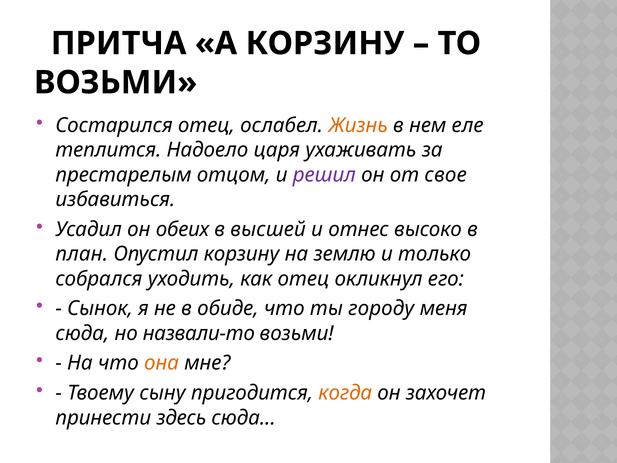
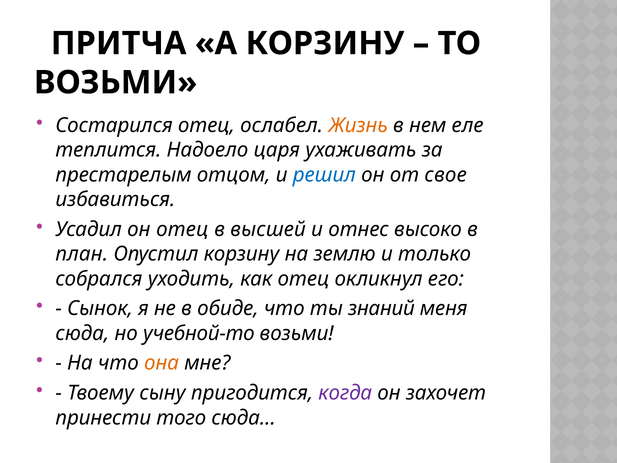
решил colour: purple -> blue (324, 175)
он обеих: обеих -> отец (182, 229)
городу: городу -> знаний (381, 308)
назвали-то: назвали-то -> учебной-то (199, 333)
когда colour: orange -> purple (345, 393)
здесь: здесь -> того (181, 418)
